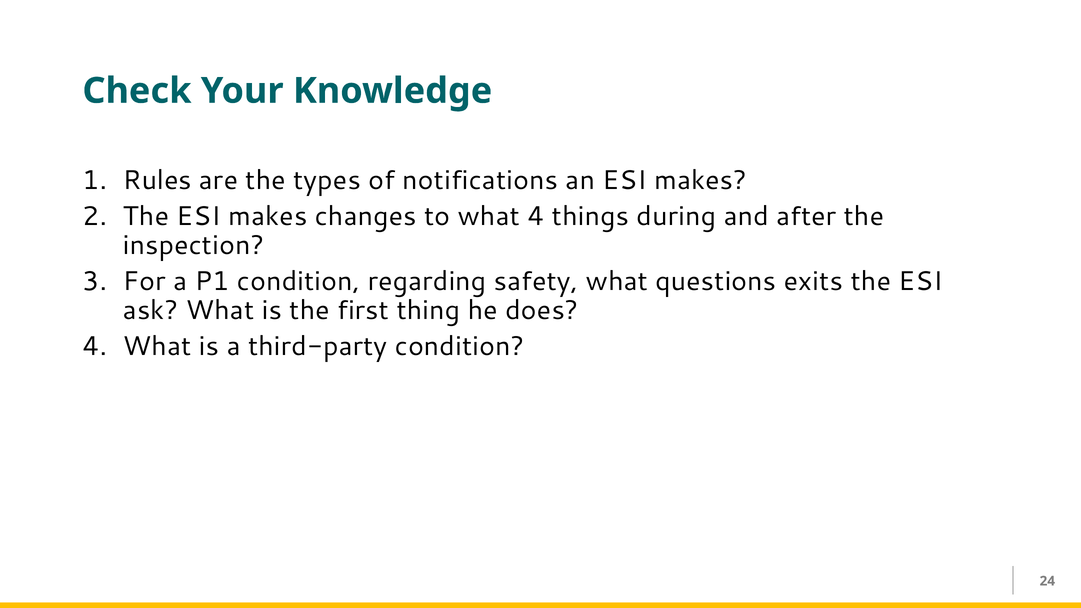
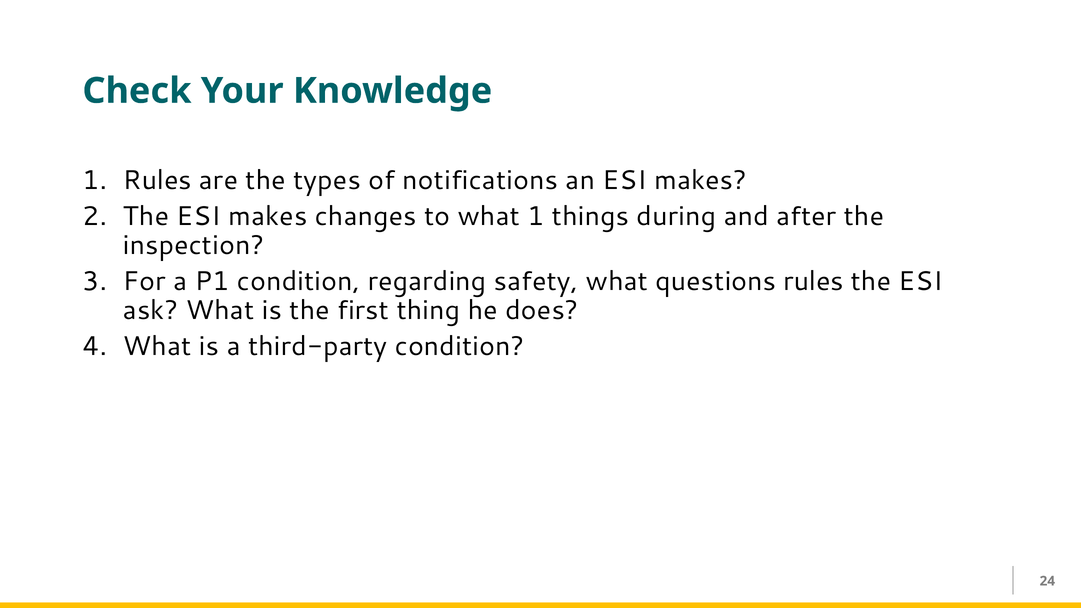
what 4: 4 -> 1 (536, 216)
questions exits: exits -> rules (814, 281)
